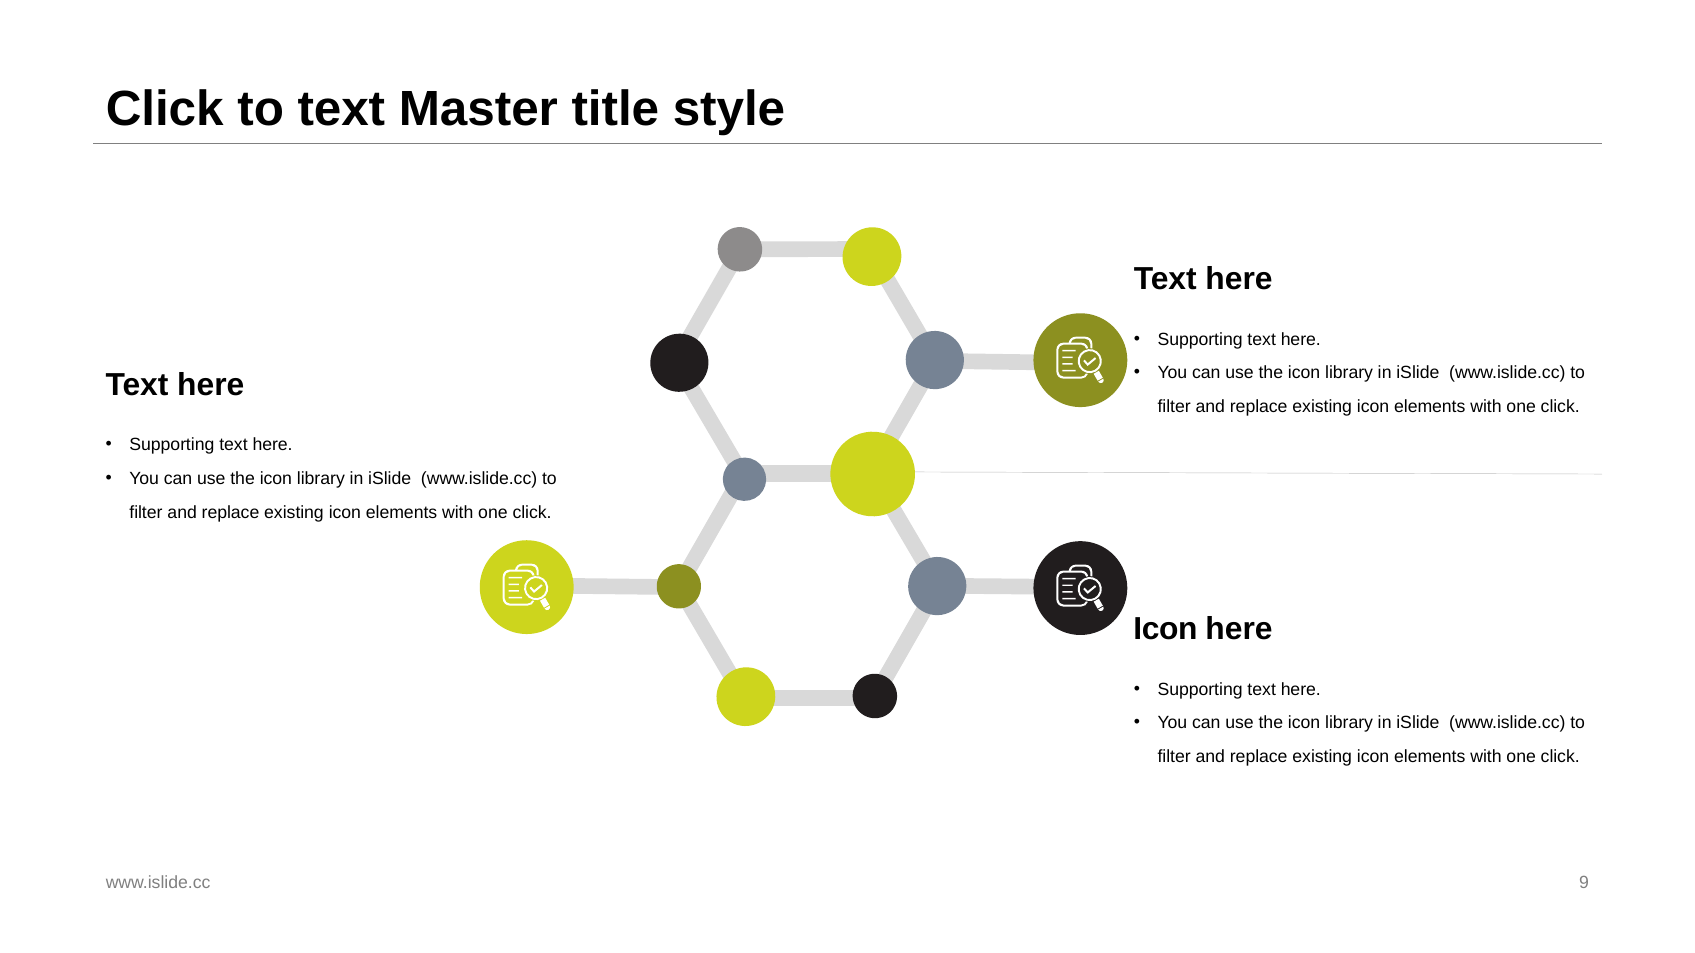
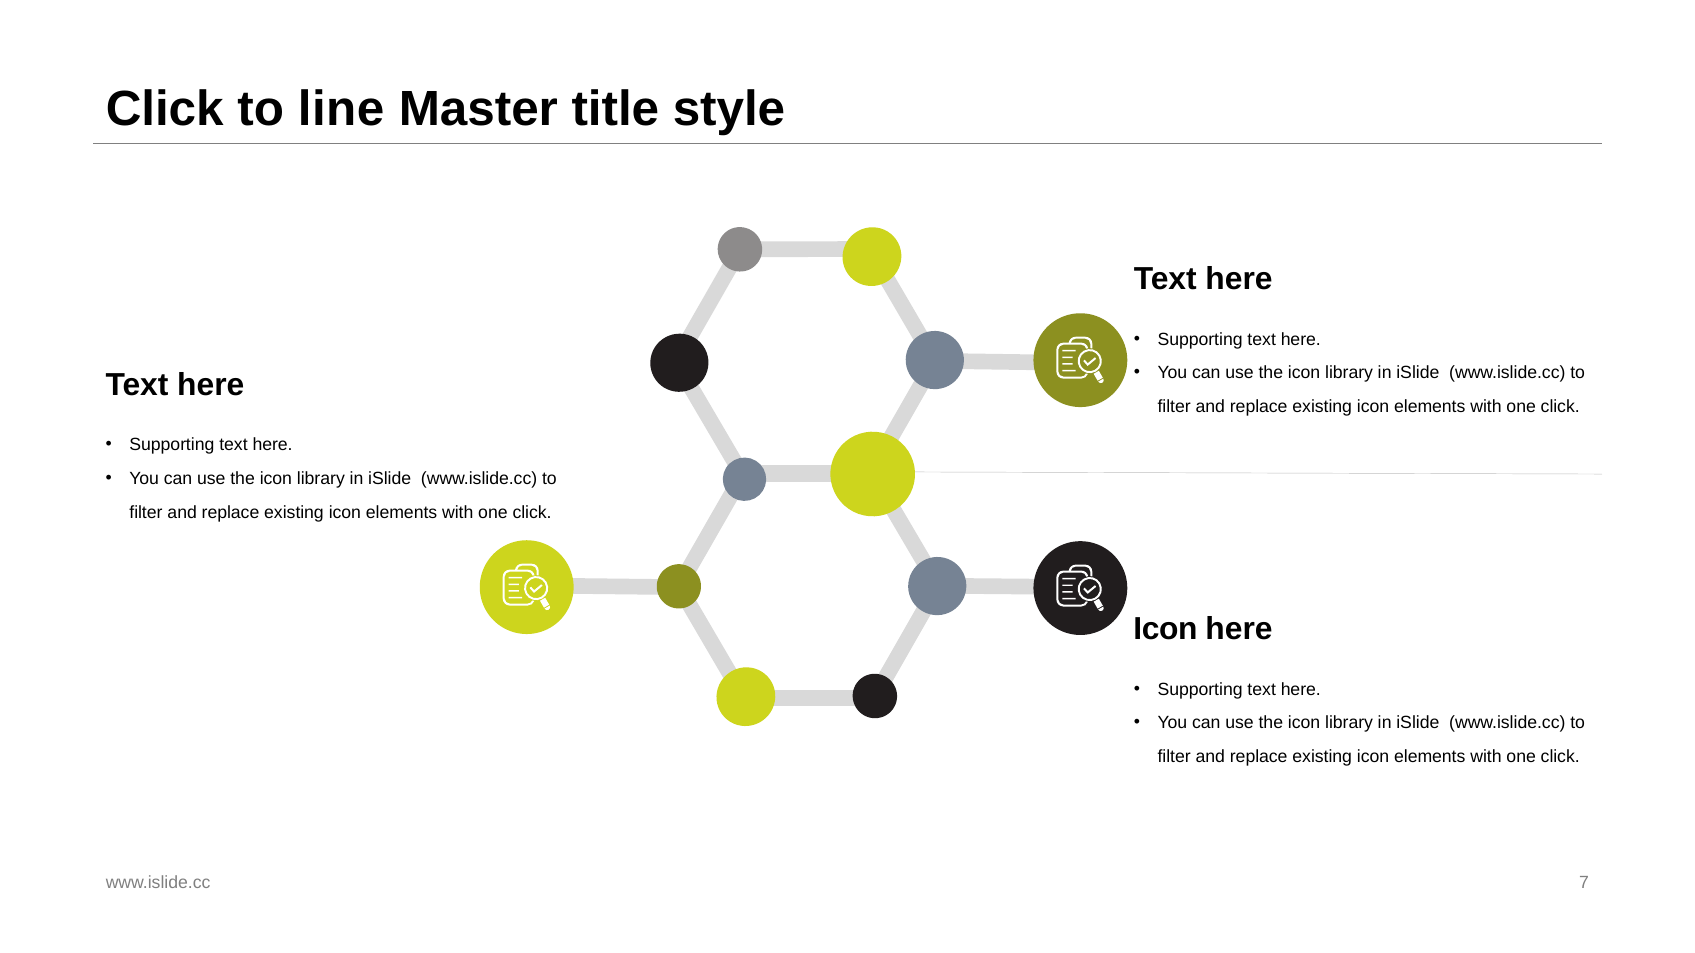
to text: text -> line (341, 110)
9: 9 -> 7 (1584, 883)
